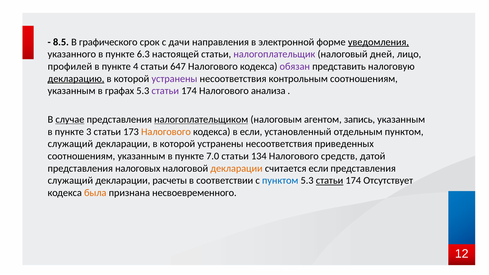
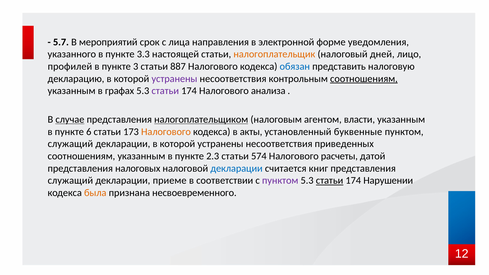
8.5: 8.5 -> 5.7 (61, 42)
графического: графического -> мероприятий (108, 42)
дачи: дачи -> лица (179, 42)
уведомления underline: present -> none (378, 42)
6.3: 6.3 -> 3.3 (143, 54)
налогоплательщик colour: purple -> orange (274, 54)
4: 4 -> 3 (136, 67)
647: 647 -> 887 (178, 67)
обязан colour: purple -> blue (295, 67)
декларацию underline: present -> none (76, 79)
соотношениям underline: none -> present (364, 79)
запись: запись -> власти (359, 119)
3: 3 -> 6 (89, 132)
в если: если -> акты (251, 132)
отдельным: отдельным -> буквенные (358, 132)
7.0: 7.0 -> 2.3 (213, 156)
134: 134 -> 574 (259, 156)
средств: средств -> расчеты (339, 156)
декларации colour: orange -> blue (237, 168)
считается если: если -> книг (318, 168)
расчеты: расчеты -> приеме (170, 181)
пунктом colour: blue -> purple (280, 181)
Отсутствует: Отсутствует -> Нарушении (388, 181)
